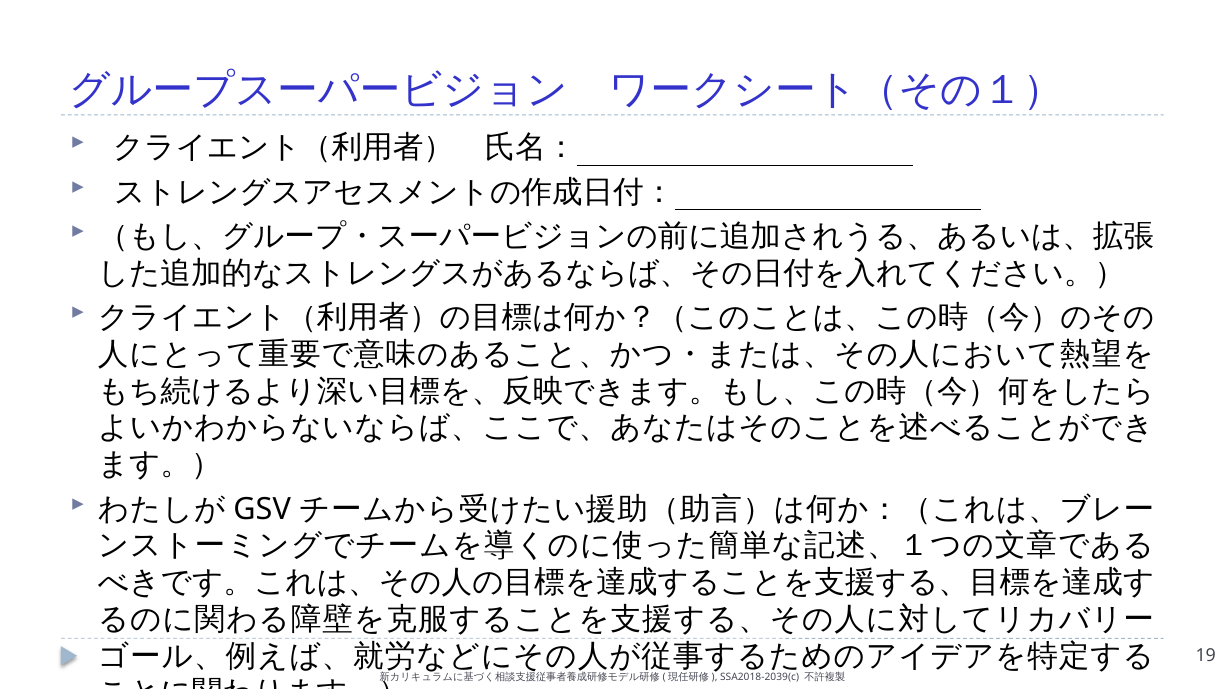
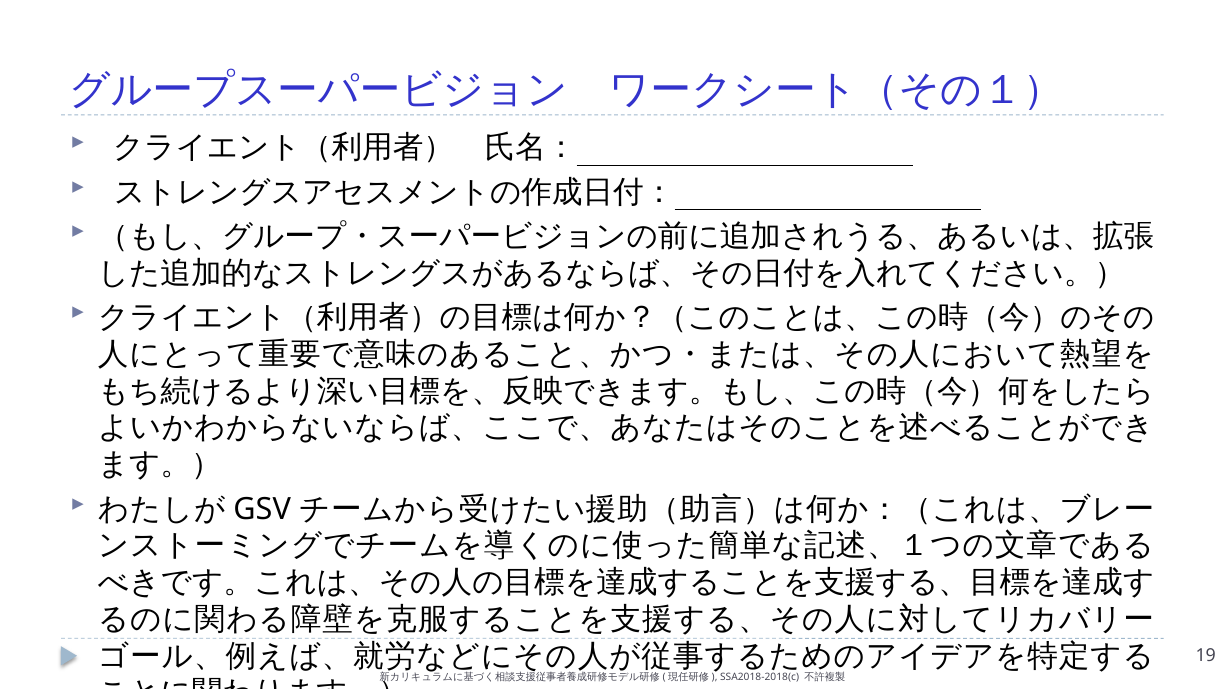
SSA2018-2039(c: SSA2018-2039(c -> SSA2018-2018(c (760, 677)
